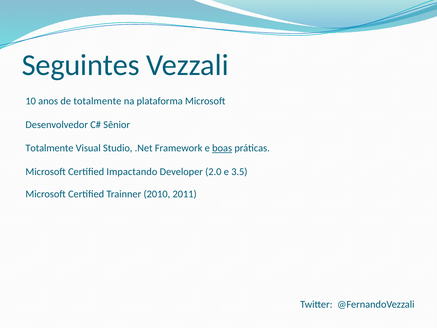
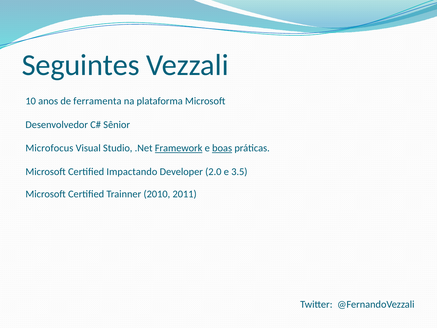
de totalmente: totalmente -> ferramenta (97, 101)
Totalmente: Totalmente -> Microfocus (49, 148)
Framework underline: none -> present (179, 148)
